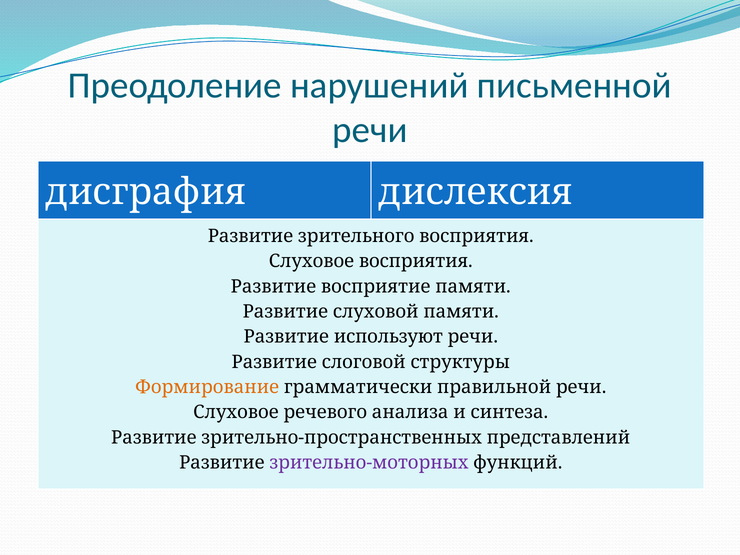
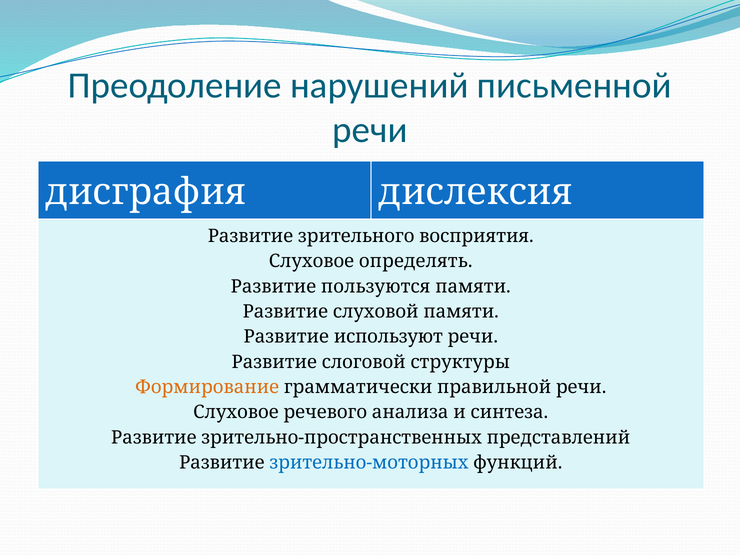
Слуховое восприятия: восприятия -> определять (416, 261)
восприятие: восприятие -> пользуются (376, 287)
зрительно-моторных colour: purple -> blue (369, 463)
